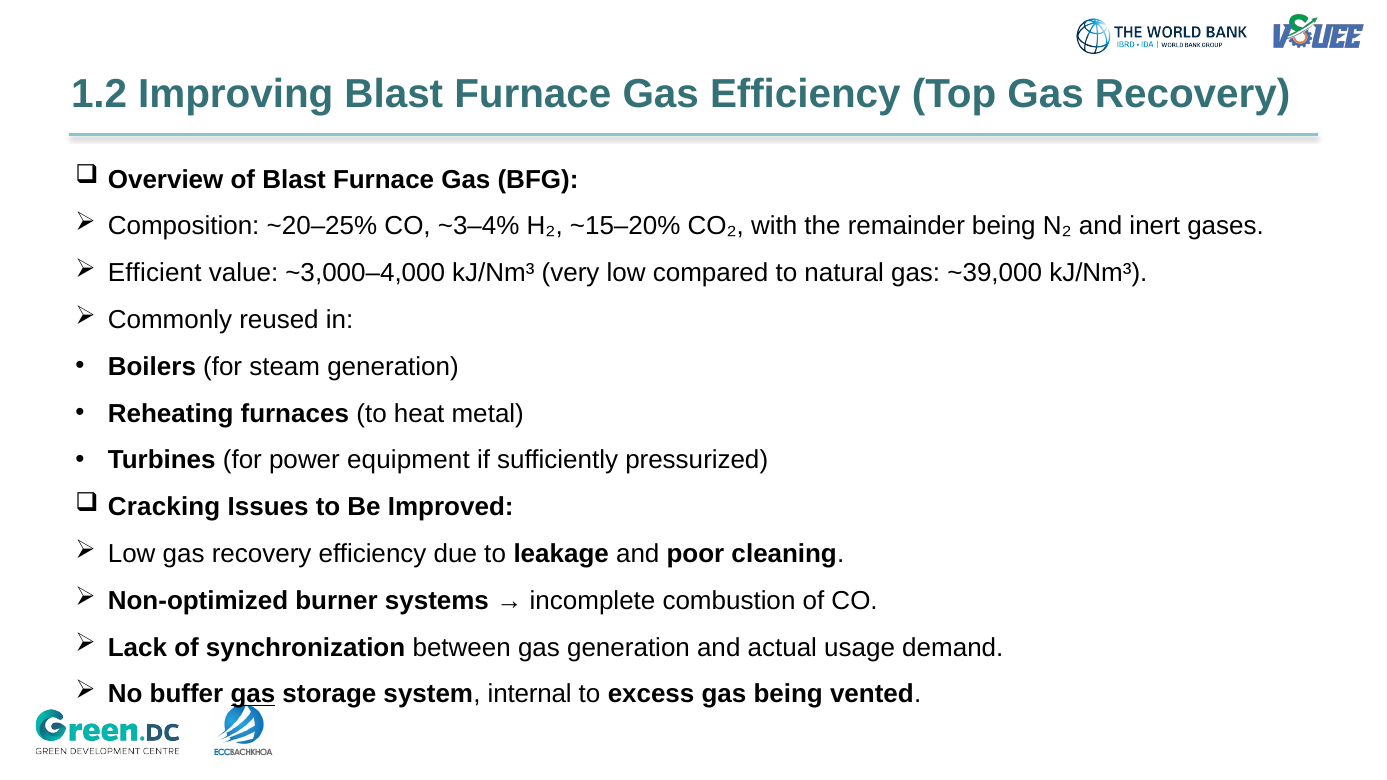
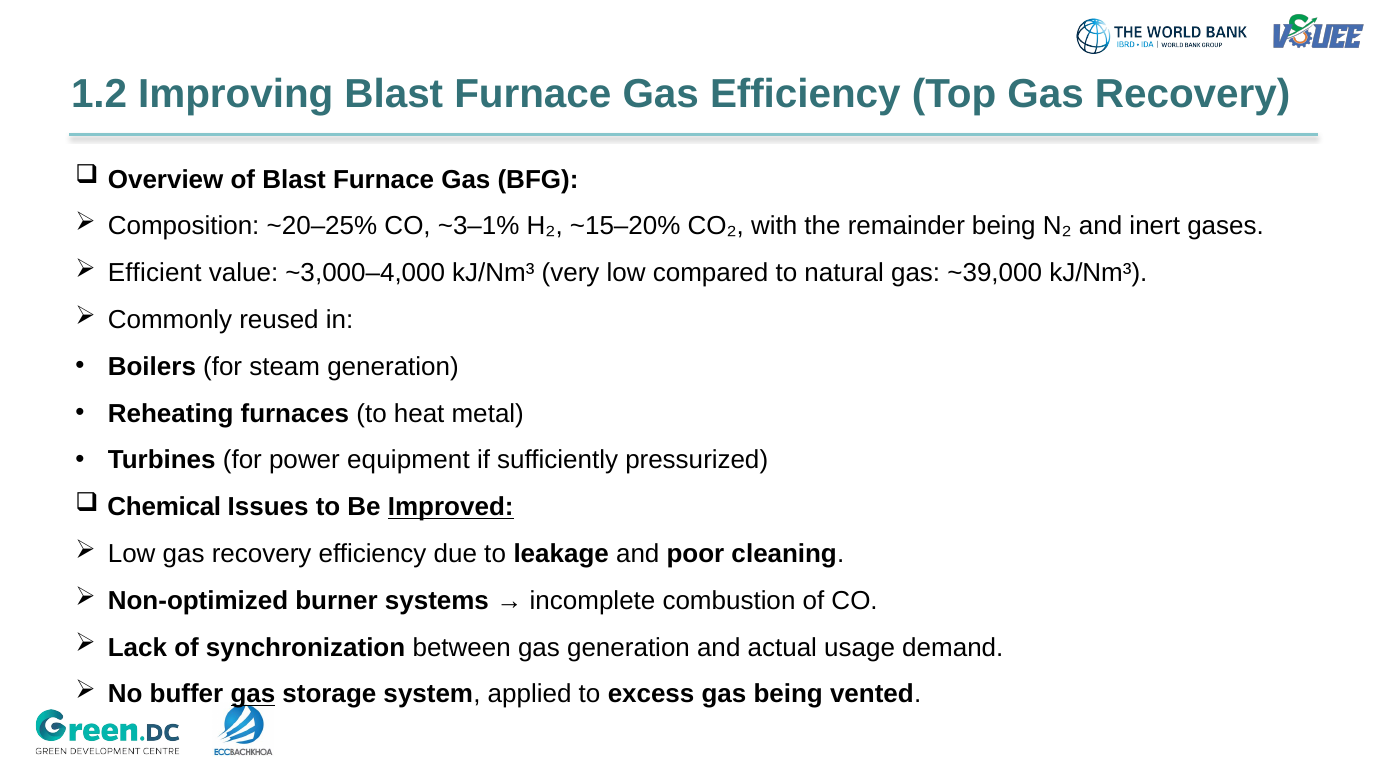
~3–4%: ~3–4% -> ~3–1% (479, 226)
Cracking: Cracking -> Chemical (164, 507)
Improved underline: none -> present (451, 507)
internal: internal -> applied (530, 694)
